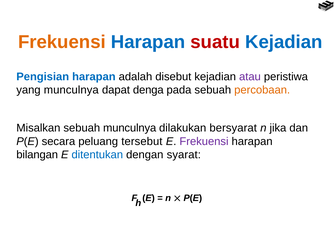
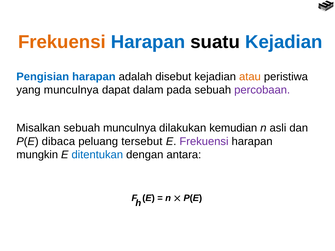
suatu colour: red -> black (215, 42)
atau colour: purple -> orange (250, 77)
denga: denga -> dalam (148, 90)
percobaan colour: orange -> purple (262, 90)
bersyarat: bersyarat -> kemudian (233, 128)
jika: jika -> asli (278, 128)
secara: secara -> dibaca (58, 141)
bilangan: bilangan -> mungkin (37, 155)
syarat: syarat -> antara (184, 155)
